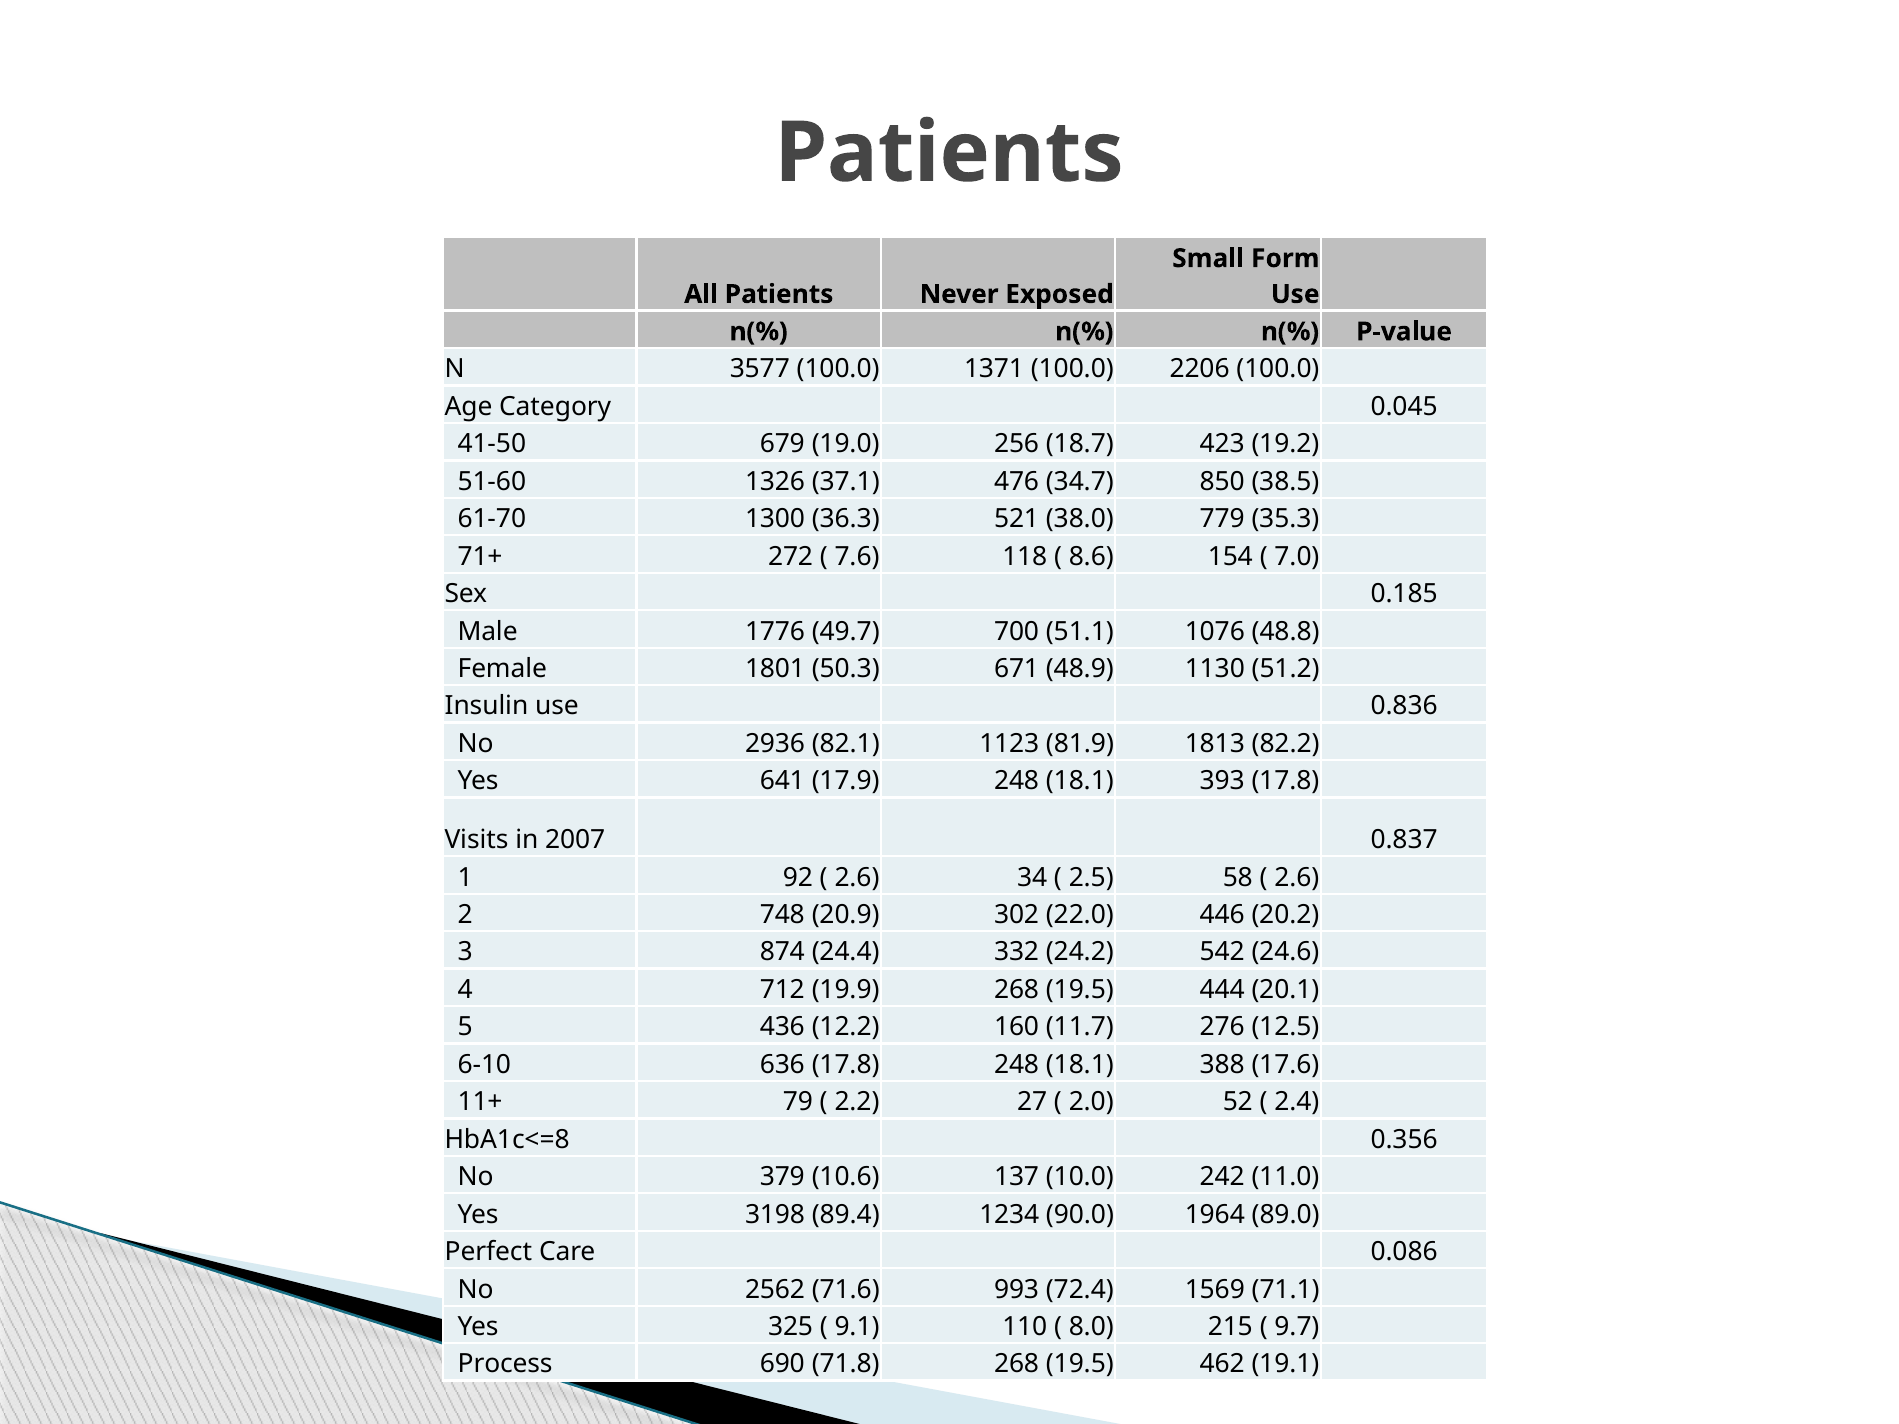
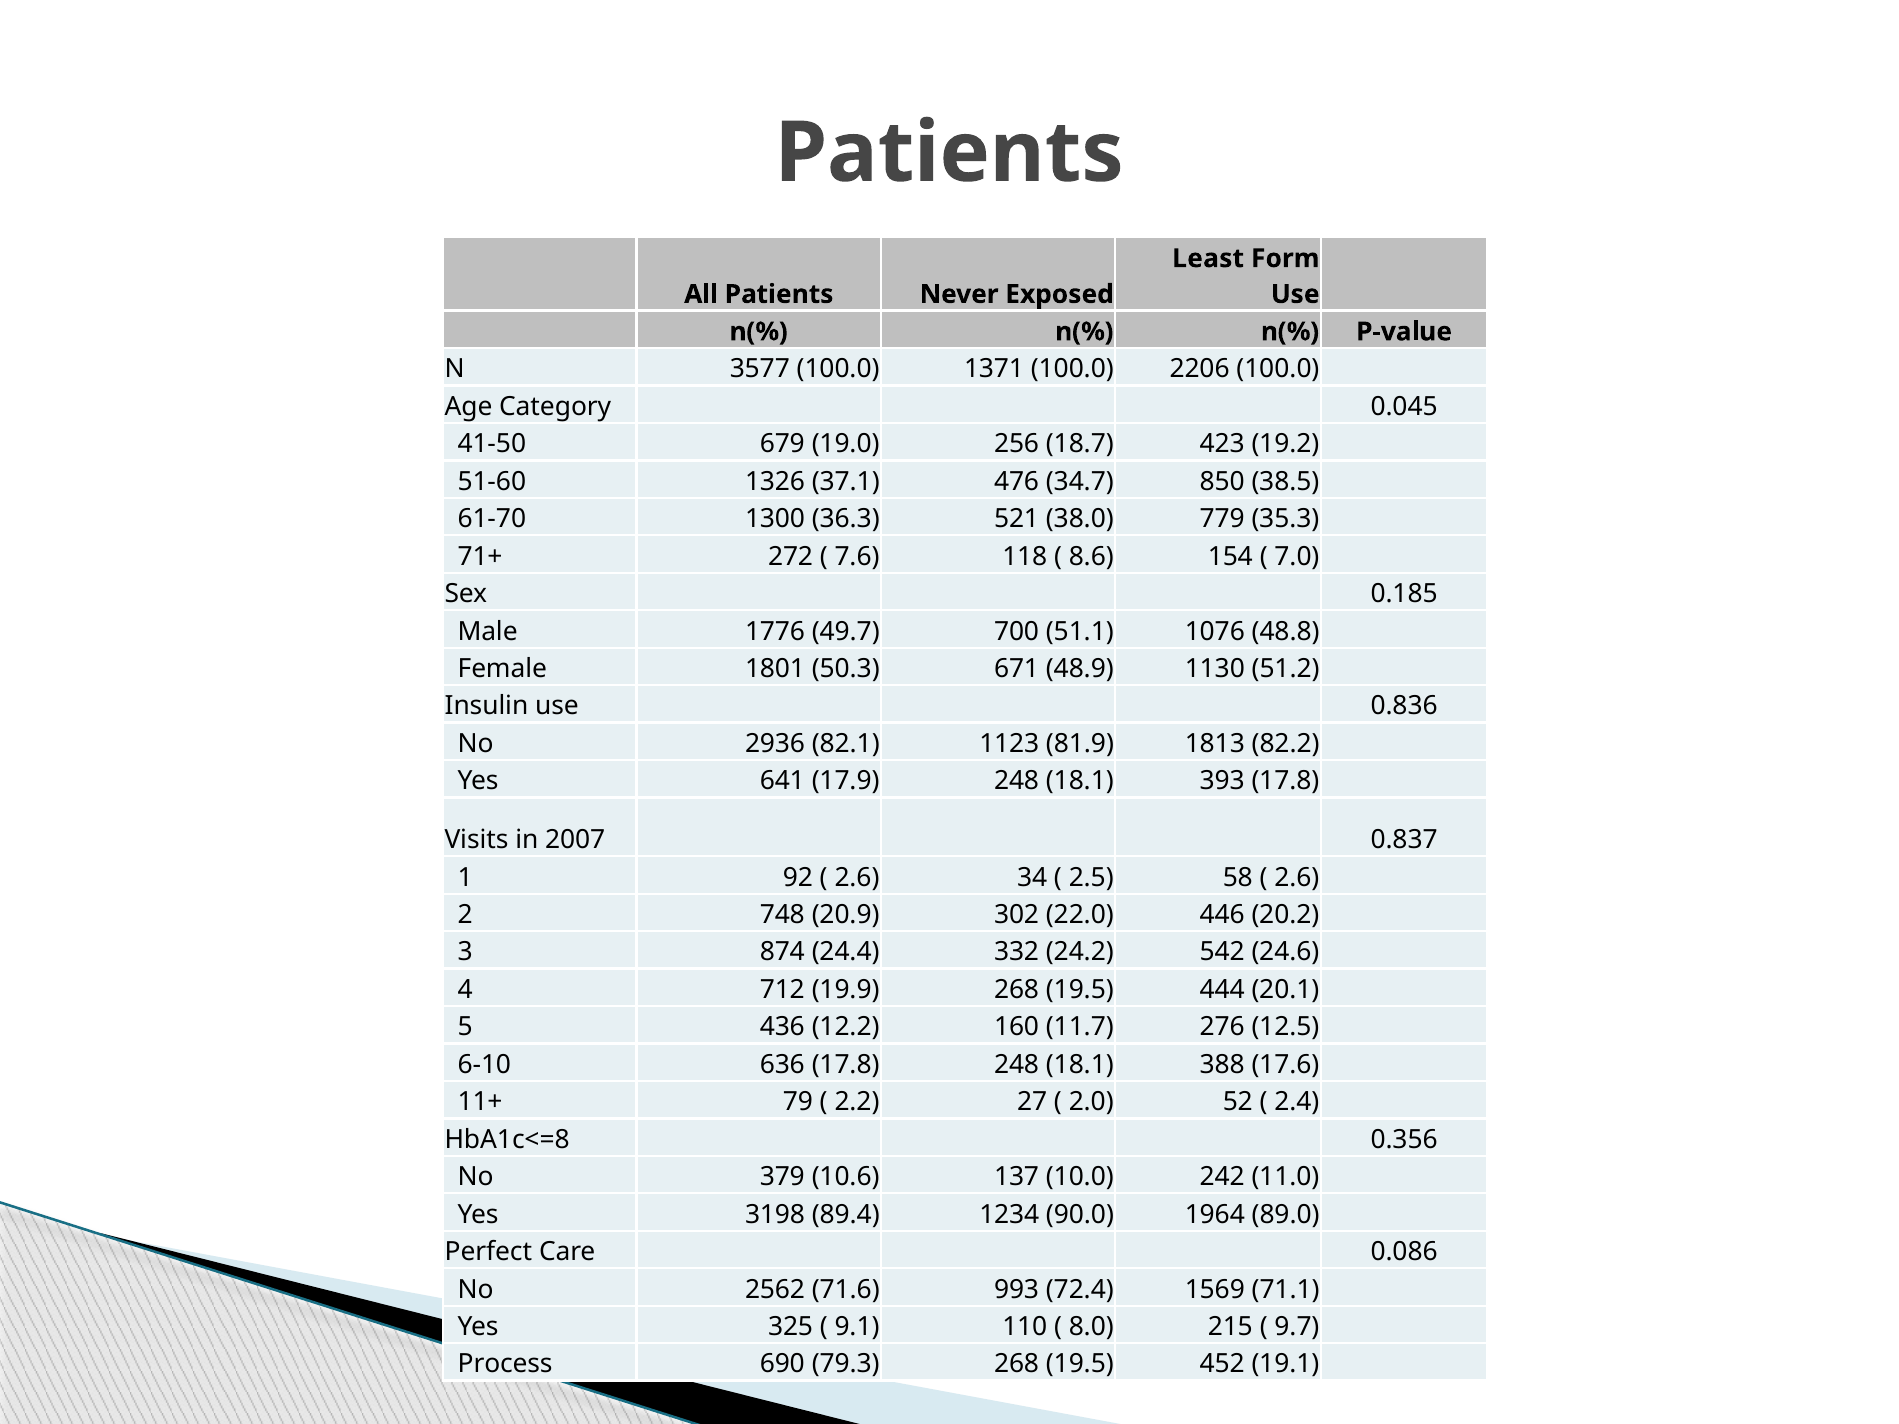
Small: Small -> Least (1208, 258)
71.8: 71.8 -> 79.3 (846, 1364)
462: 462 -> 452 (1222, 1364)
